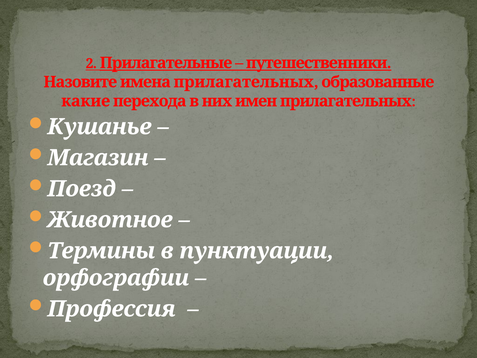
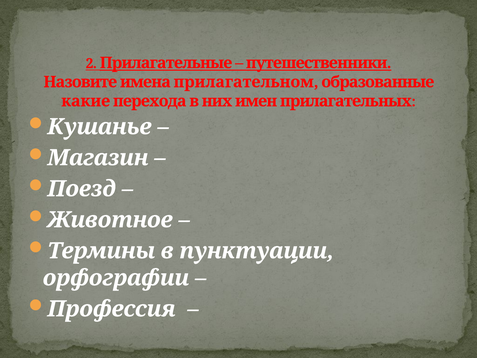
имена прилагательных: прилагательных -> прилагательном (246, 82)
